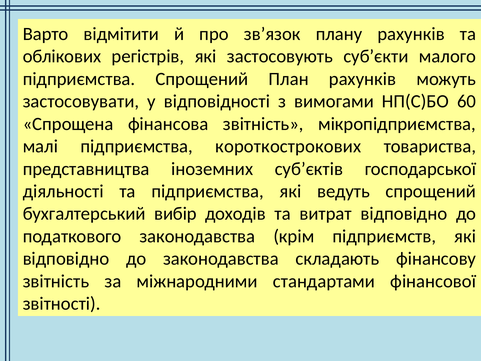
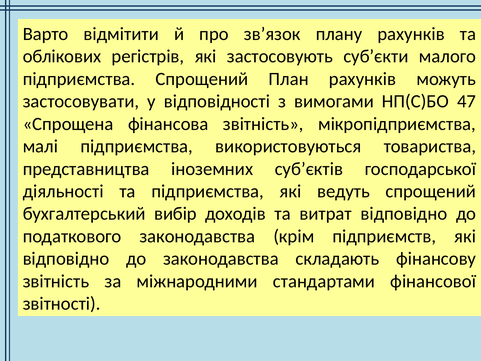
60: 60 -> 47 (467, 101)
короткострокових: короткострокових -> використовуються (288, 146)
